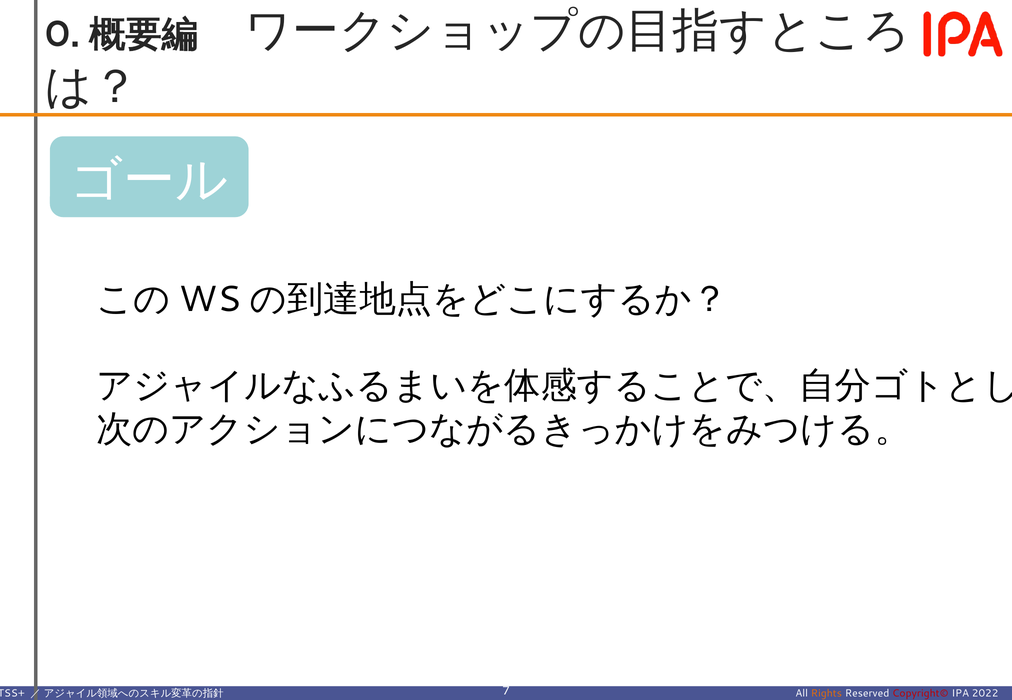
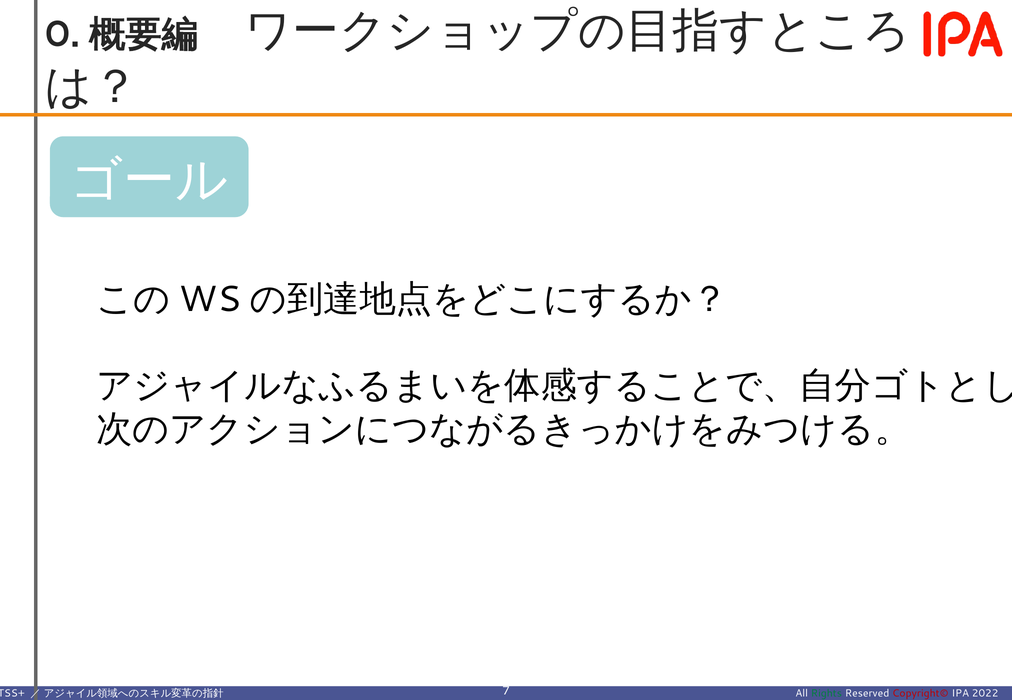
Rights colour: orange -> green (826, 694)
